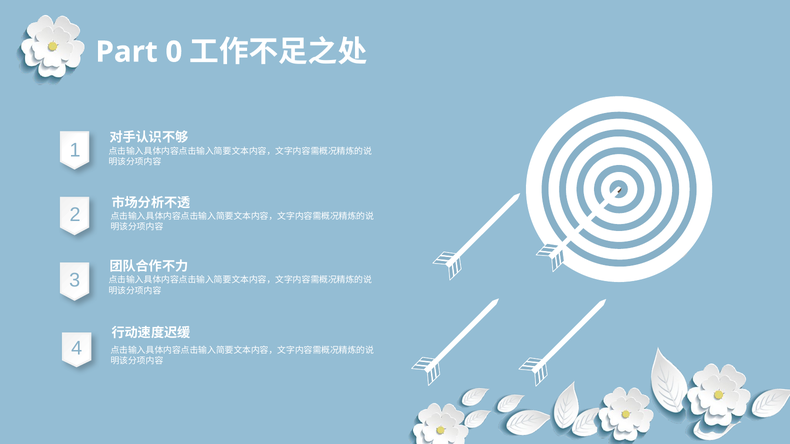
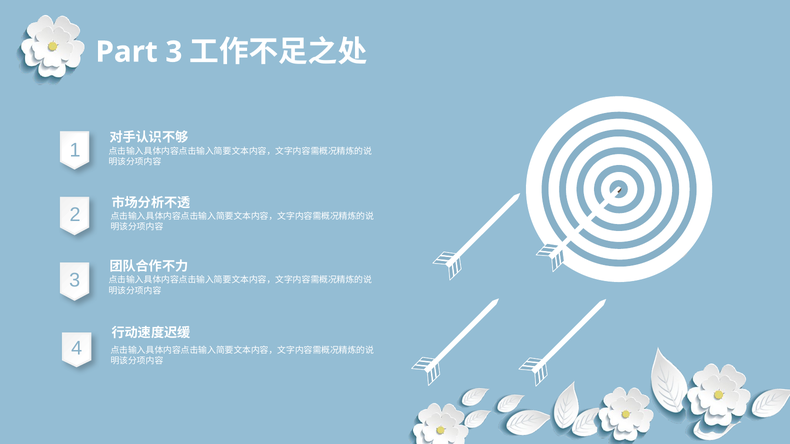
Part 0: 0 -> 3 (174, 52)
